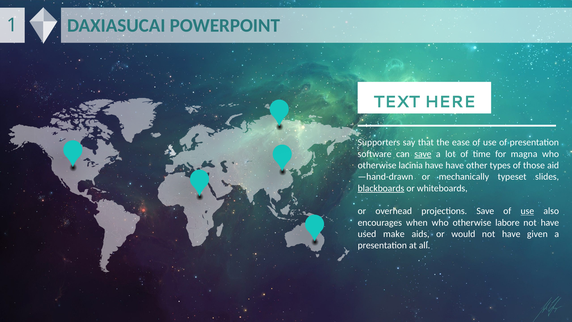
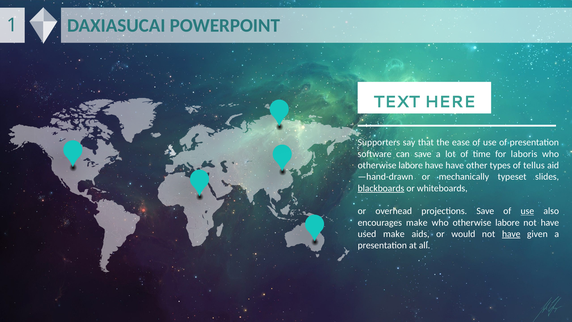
save underline: present -> none (423, 154)
magna: magna -> laboris (524, 154)
lacinia: lacinia -> labore (411, 165)
those: those -> tellus (534, 165)
encourages when: when -> make (417, 222)
have underline: none -> present (511, 234)
